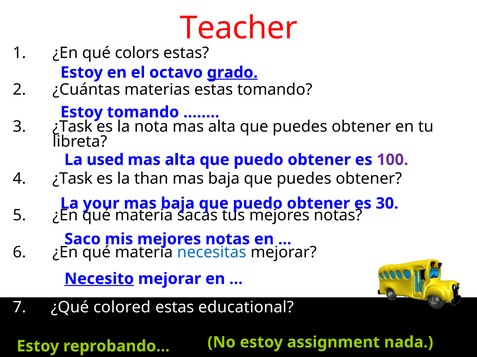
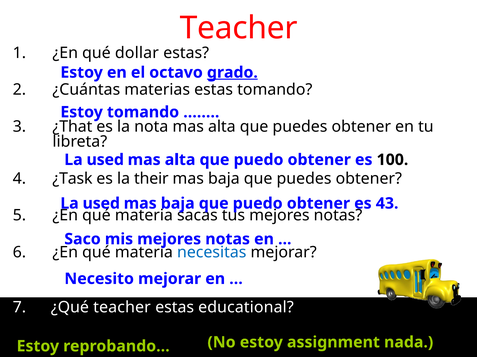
colors: colors -> dollar (137, 53)
¿Task: ¿Task -> ¿That (72, 127)
100 colour: purple -> black (392, 160)
than: than -> their (151, 179)
your: your -> used (101, 204)
30: 30 -> 43 (387, 204)
Necesito underline: present -> none (99, 279)
¿Qué colored: colored -> teacher (122, 308)
